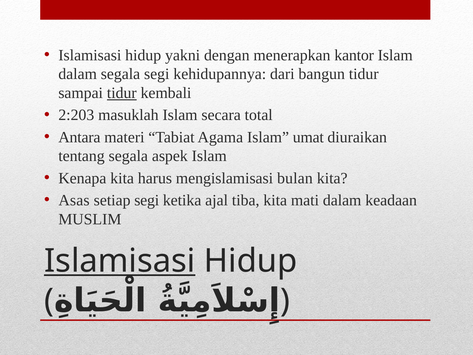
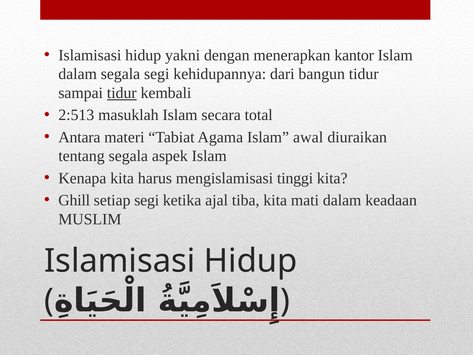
2:203: 2:203 -> 2:513 (76, 115)
umat: umat -> awal (308, 137)
bulan: bulan -> tinggi (295, 178)
Asas: Asas -> Ghill (74, 200)
Islamisasi underline: present -> none (120, 261)
